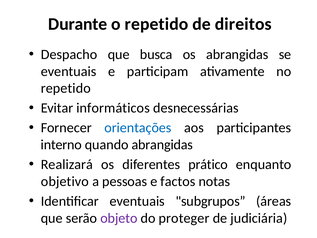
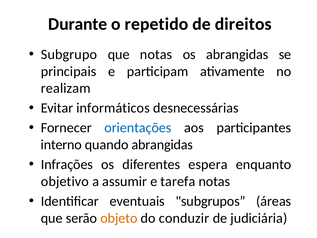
Despacho: Despacho -> Subgrupo (69, 54)
que busca: busca -> notas (156, 54)
eventuais: eventuais -> principais (69, 71)
repetido: repetido -> realizam (66, 88)
Realizará: Realizará -> Infrações (67, 164)
prático: prático -> espera (208, 164)
pessoas: pessoas -> assumir (125, 181)
factos: factos -> tarefa (178, 181)
objeto colour: purple -> orange (119, 218)
proteger: proteger -> conduzir (184, 218)
